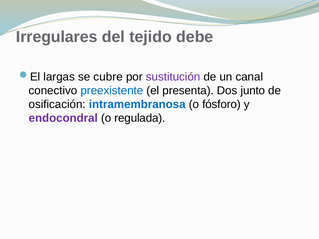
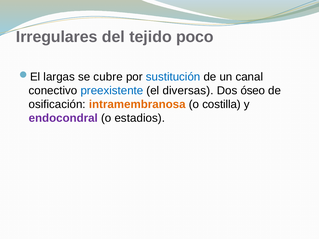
debe: debe -> poco (195, 37)
sustitución colour: purple -> blue (173, 77)
presenta: presenta -> diversas (188, 91)
junto: junto -> óseo (253, 91)
intramembranosa colour: blue -> orange (137, 104)
fósforo: fósforo -> costilla (222, 104)
regulada: regulada -> estadios (140, 118)
